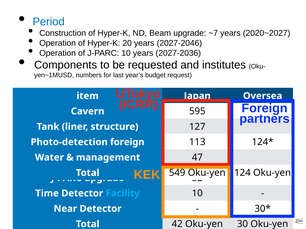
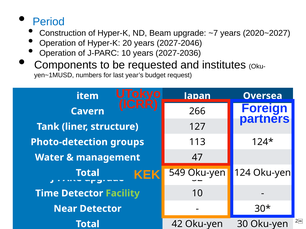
595: 595 -> 266 (197, 111)
Photo-detection foreign: foreign -> groups (127, 142)
Facility colour: light blue -> light green (123, 194)
